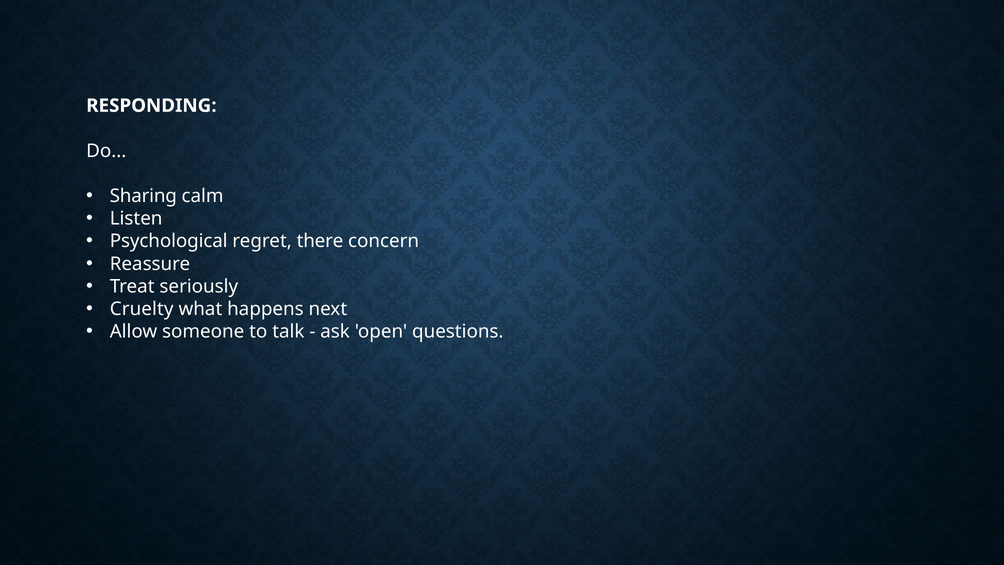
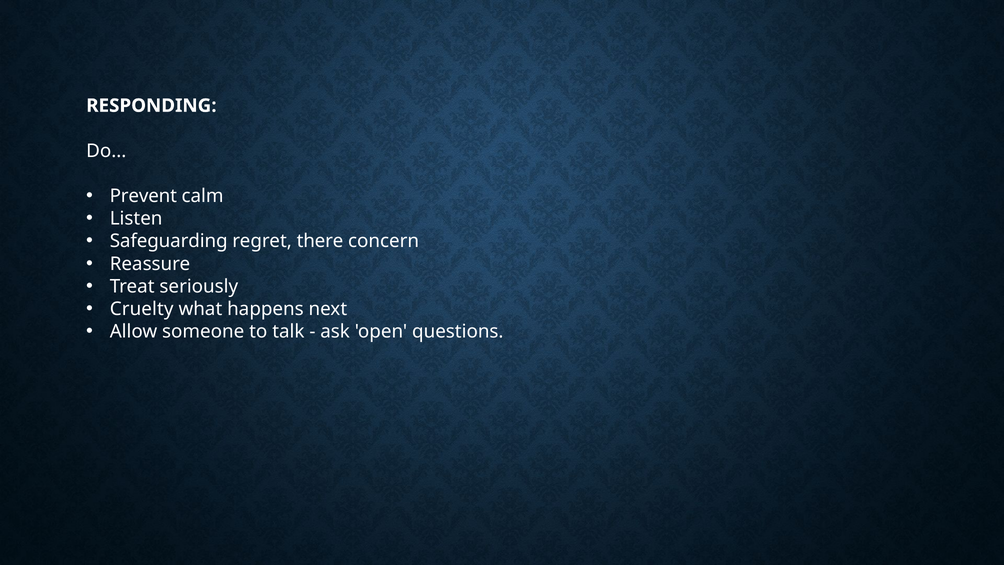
Sharing: Sharing -> Prevent (143, 196)
Psychological: Psychological -> Safeguarding (169, 241)
